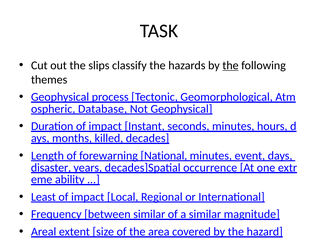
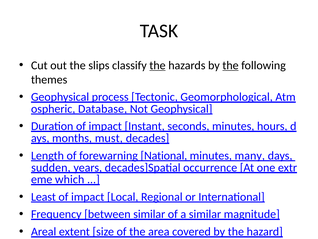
the underline: none -> present (158, 65)
killed: killed -> must (109, 138)
minutes event: event -> many (250, 155)
disaster: disaster -> sudden (51, 167)
ability: ability -> which (70, 179)
